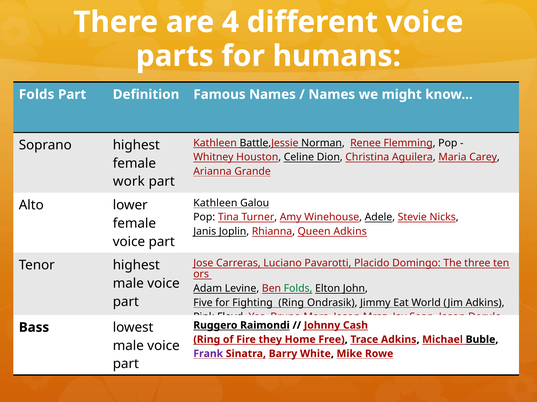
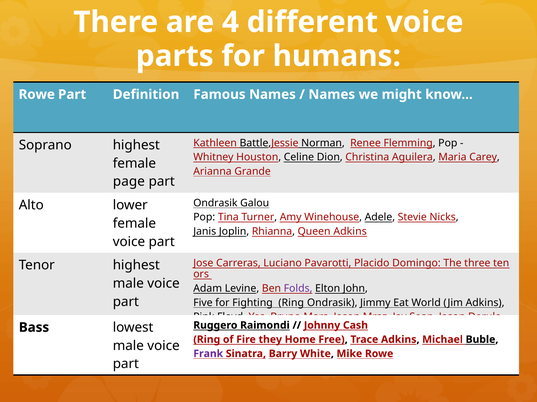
Folds: Folds -> Rowe (37, 95)
work: work -> page (129, 182)
Kathleen: Kathleen -> Ondrasik (215, 203)
Folds colour: green -> purple (298, 289)
